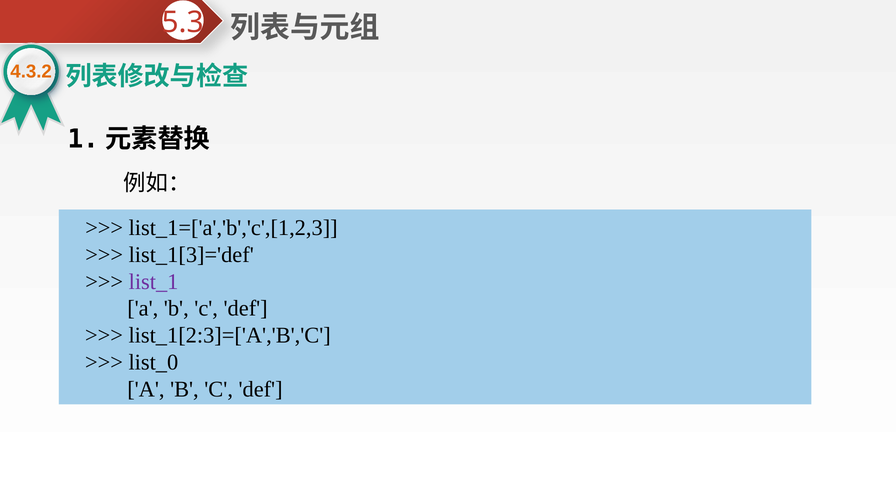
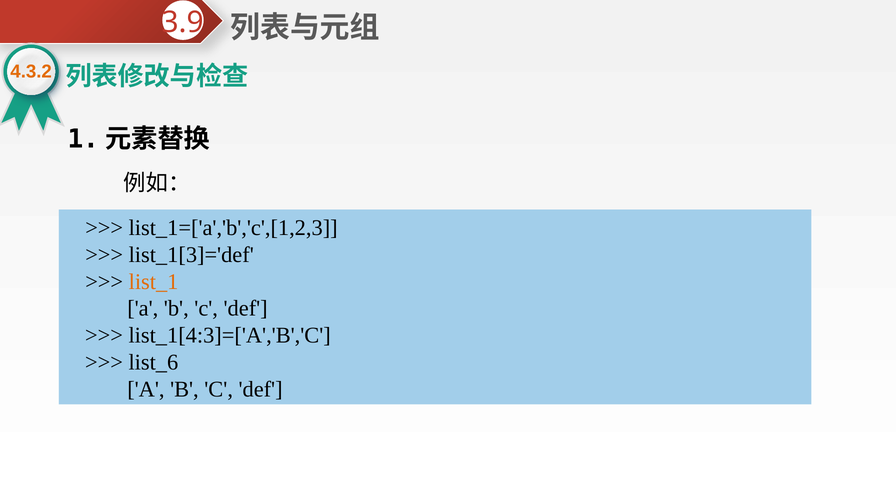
5.3: 5.3 -> 3.9 (183, 22)
list_1 colour: purple -> orange (154, 282)
list_1[2:3]=['A','B','C: list_1[2:3]=['A','B','C -> list_1[4:3]=['A','B','C (230, 335)
list_0: list_0 -> list_6 (153, 362)
